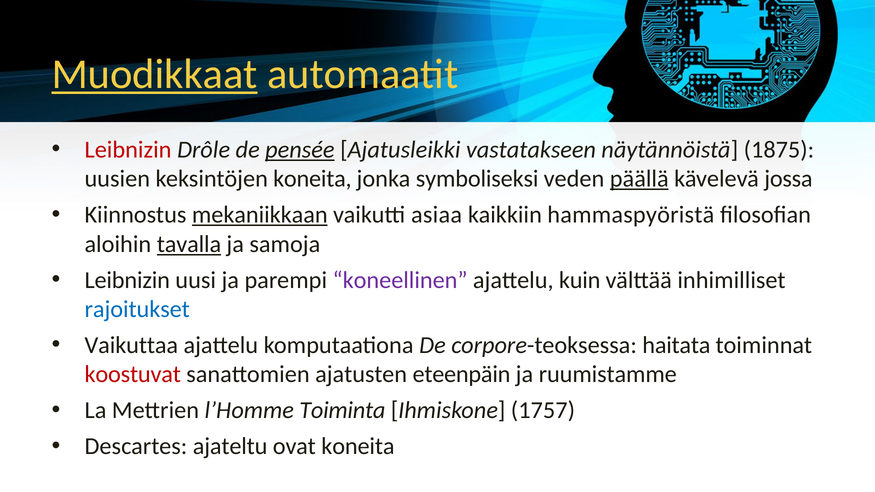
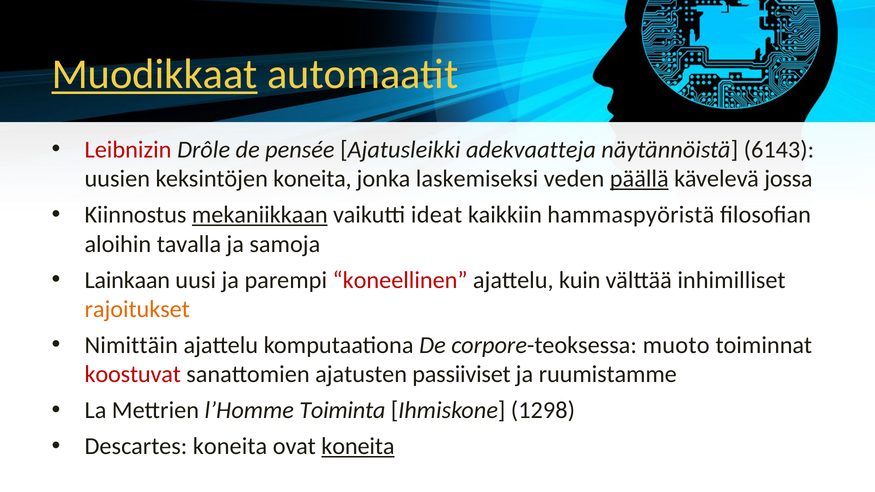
pensée underline: present -> none (300, 150)
vastatakseen: vastatakseen -> adekvaatteja (531, 150)
1875: 1875 -> 6143 (779, 150)
symboliseksi: symboliseksi -> laskemiseksi (477, 179)
asiaa: asiaa -> ideat (437, 215)
tavalla underline: present -> none (189, 244)
Leibnizin: Leibnizin -> Lainkaan (127, 280)
koneellinen colour: purple -> red (400, 280)
rajoitukset colour: blue -> orange (137, 309)
Vaikuttaa: Vaikuttaa -> Nimittäin (131, 345)
haitata: haitata -> muoto (676, 345)
eteenpäin: eteenpäin -> passiiviset (462, 375)
1757: 1757 -> 1298 (543, 411)
Descartes ajateltu: ajateltu -> koneita (230, 447)
koneita underline: none -> present (358, 447)
